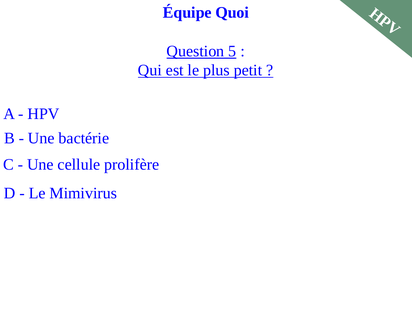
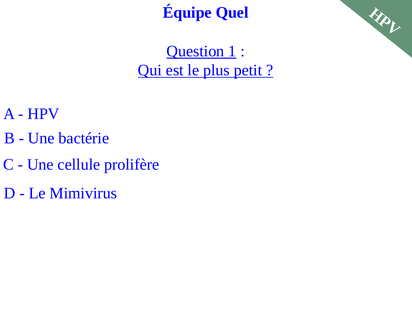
Quoi: Quoi -> Quel (232, 13)
5: 5 -> 1 (232, 51)
